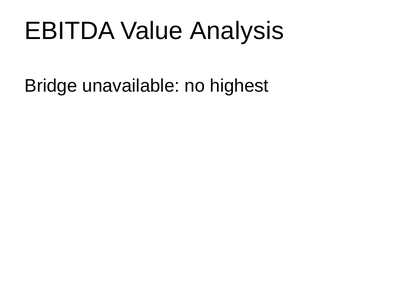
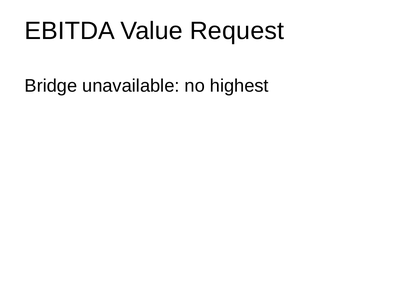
Analysis: Analysis -> Request (237, 31)
